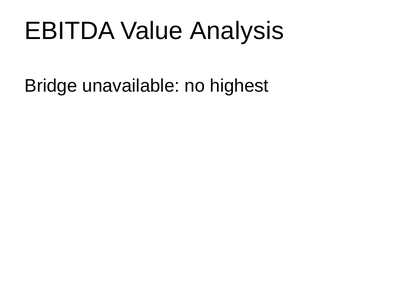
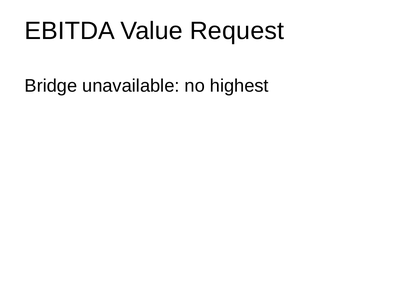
Analysis: Analysis -> Request (237, 31)
